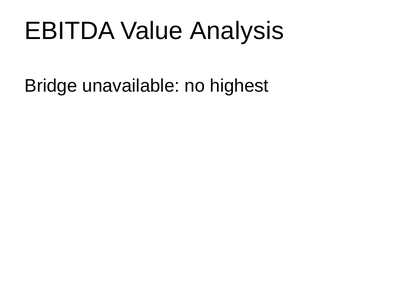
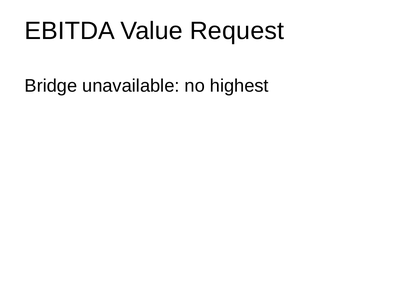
Analysis: Analysis -> Request (237, 31)
